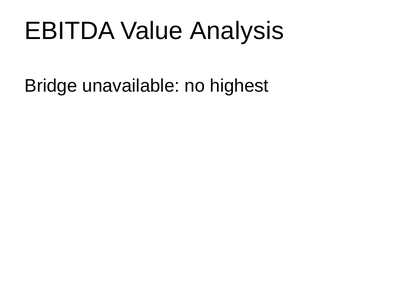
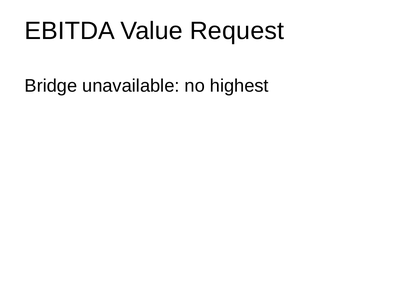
Analysis: Analysis -> Request (237, 31)
